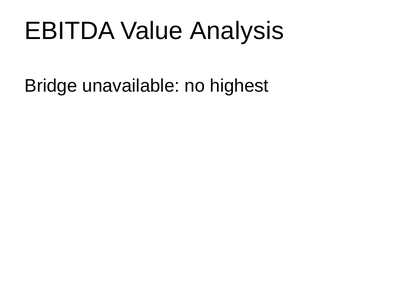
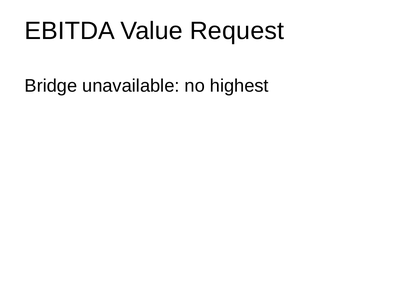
Analysis: Analysis -> Request (237, 31)
